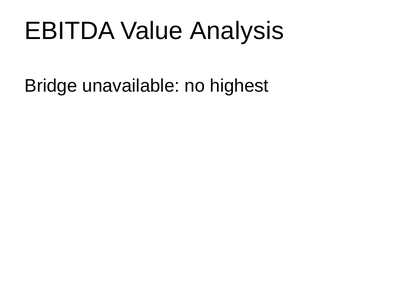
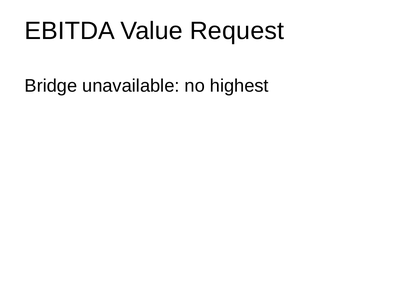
Analysis: Analysis -> Request (237, 31)
